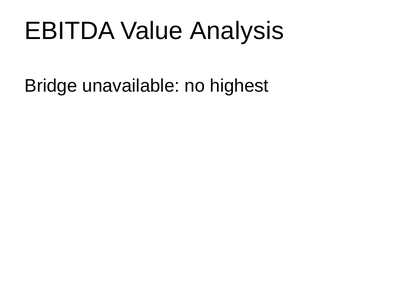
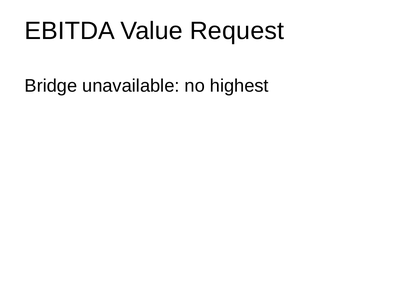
Analysis: Analysis -> Request (237, 31)
